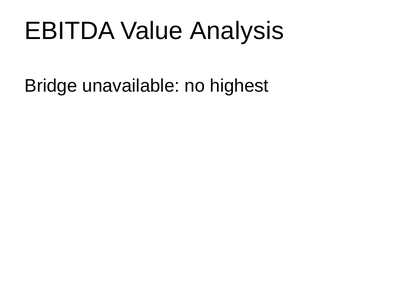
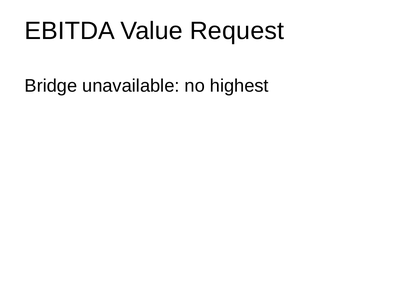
Analysis: Analysis -> Request (237, 31)
